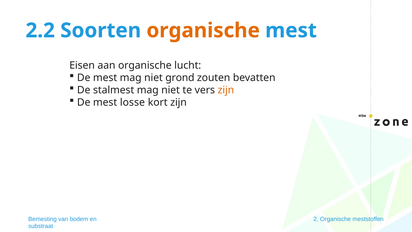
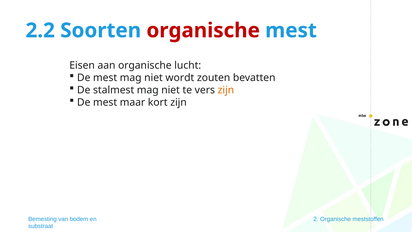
organische colour: orange -> red (203, 30)
grond: grond -> wordt (180, 78)
losse: losse -> maar (133, 102)
